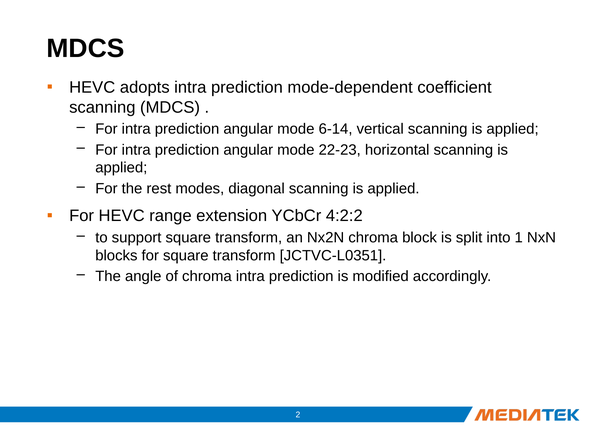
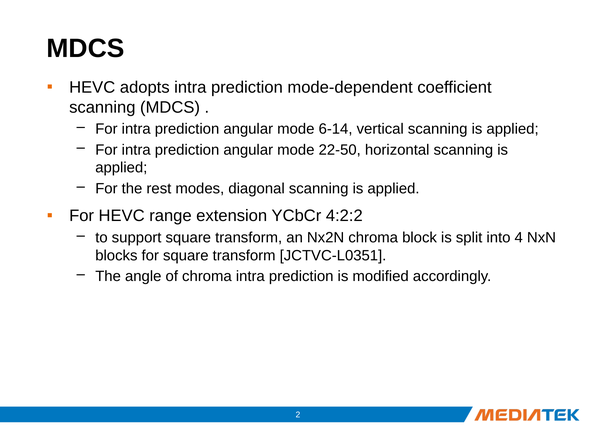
22-23: 22-23 -> 22-50 (340, 150)
1: 1 -> 4 (519, 238)
